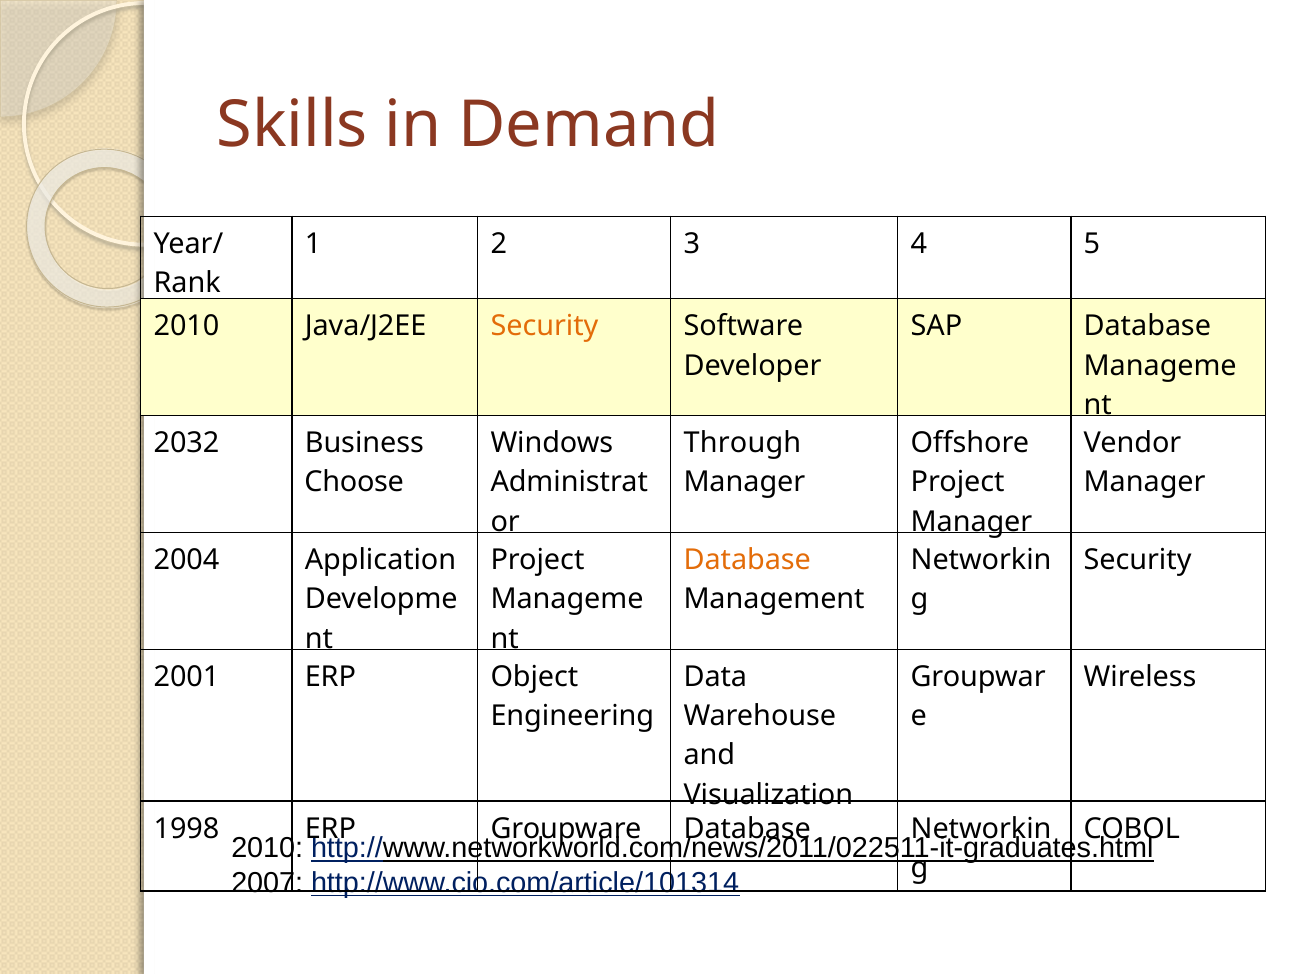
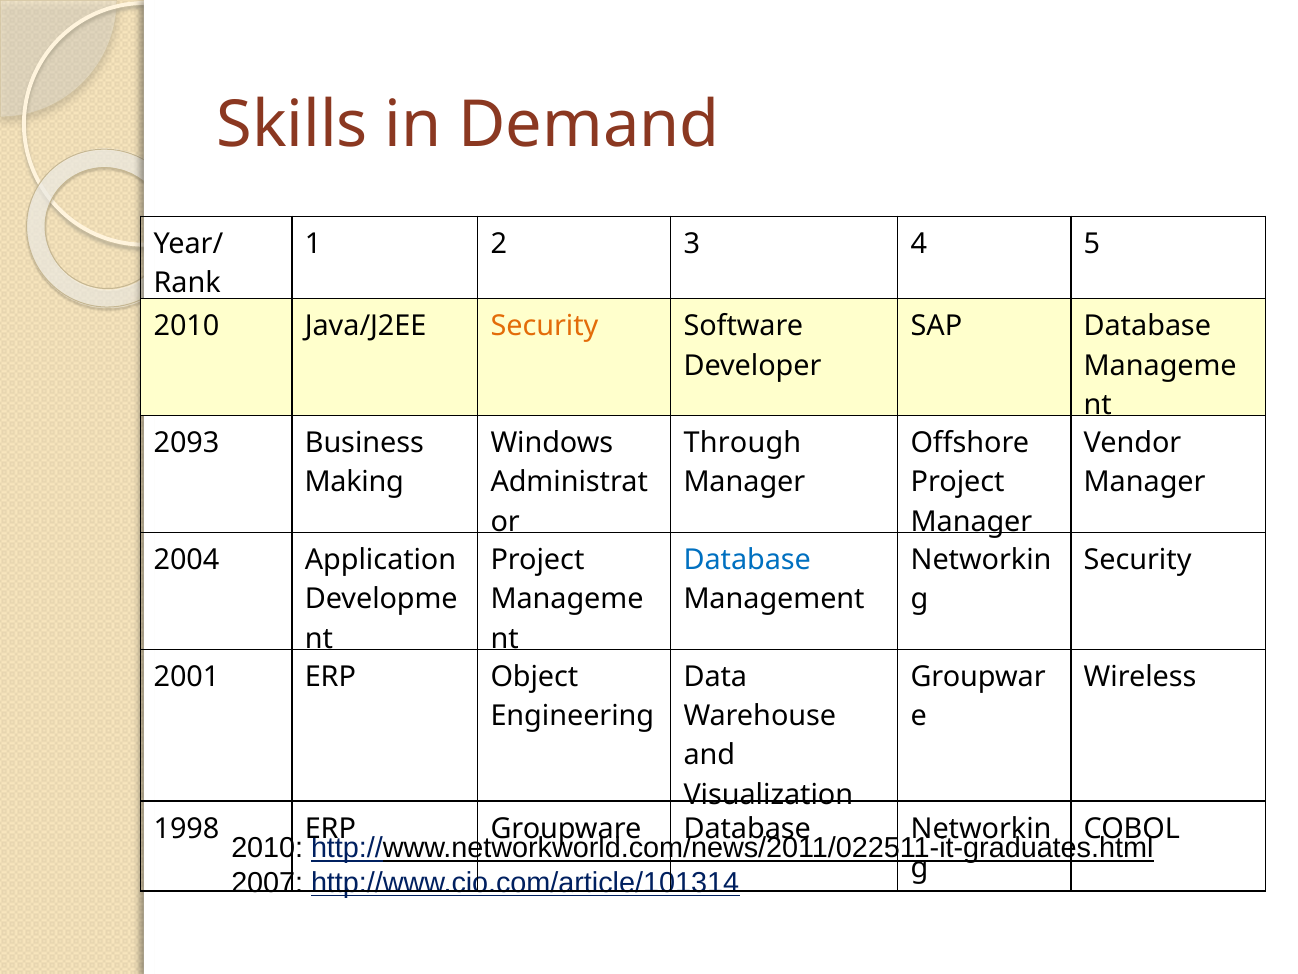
2032: 2032 -> 2093 (187, 443)
Choose: Choose -> Making (354, 482)
Database colour: orange -> blue (747, 560)
